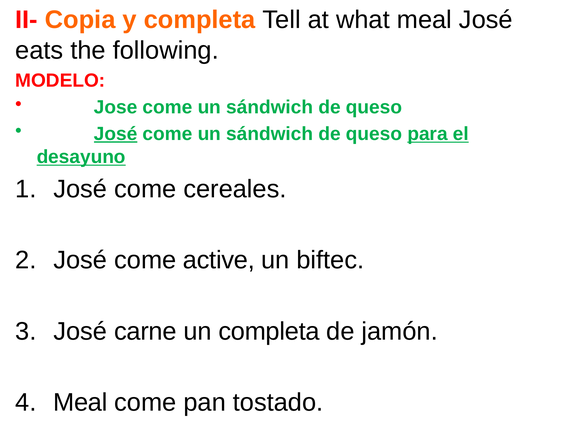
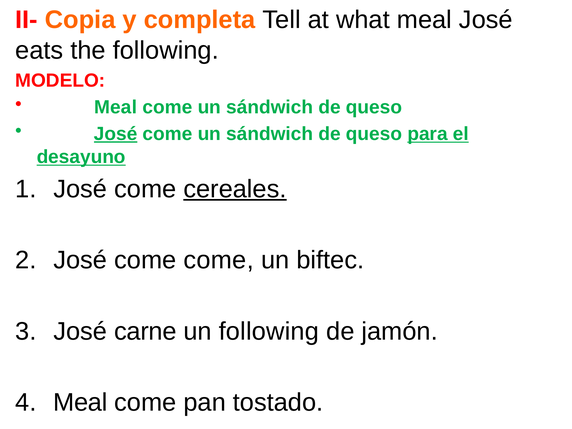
Jose: Jose -> Meal (116, 107)
cereales underline: none -> present (235, 189)
come active: active -> come (219, 260)
un completa: completa -> following (269, 331)
